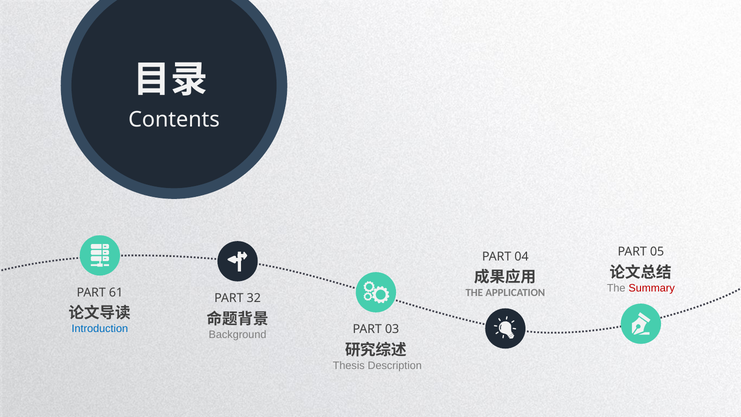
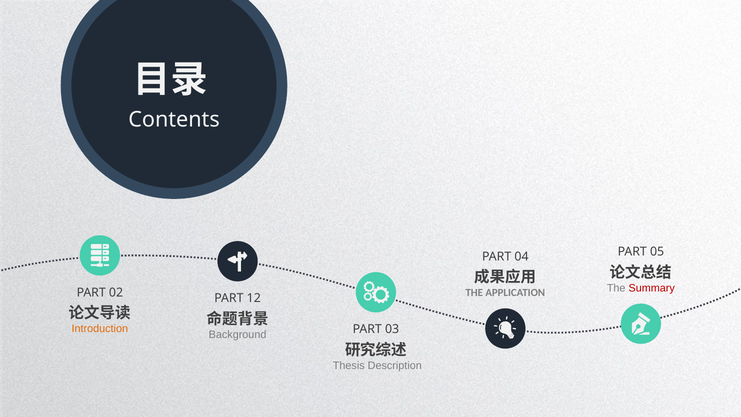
61: 61 -> 02 (116, 292)
32: 32 -> 12 (254, 298)
Introduction colour: blue -> orange (100, 328)
